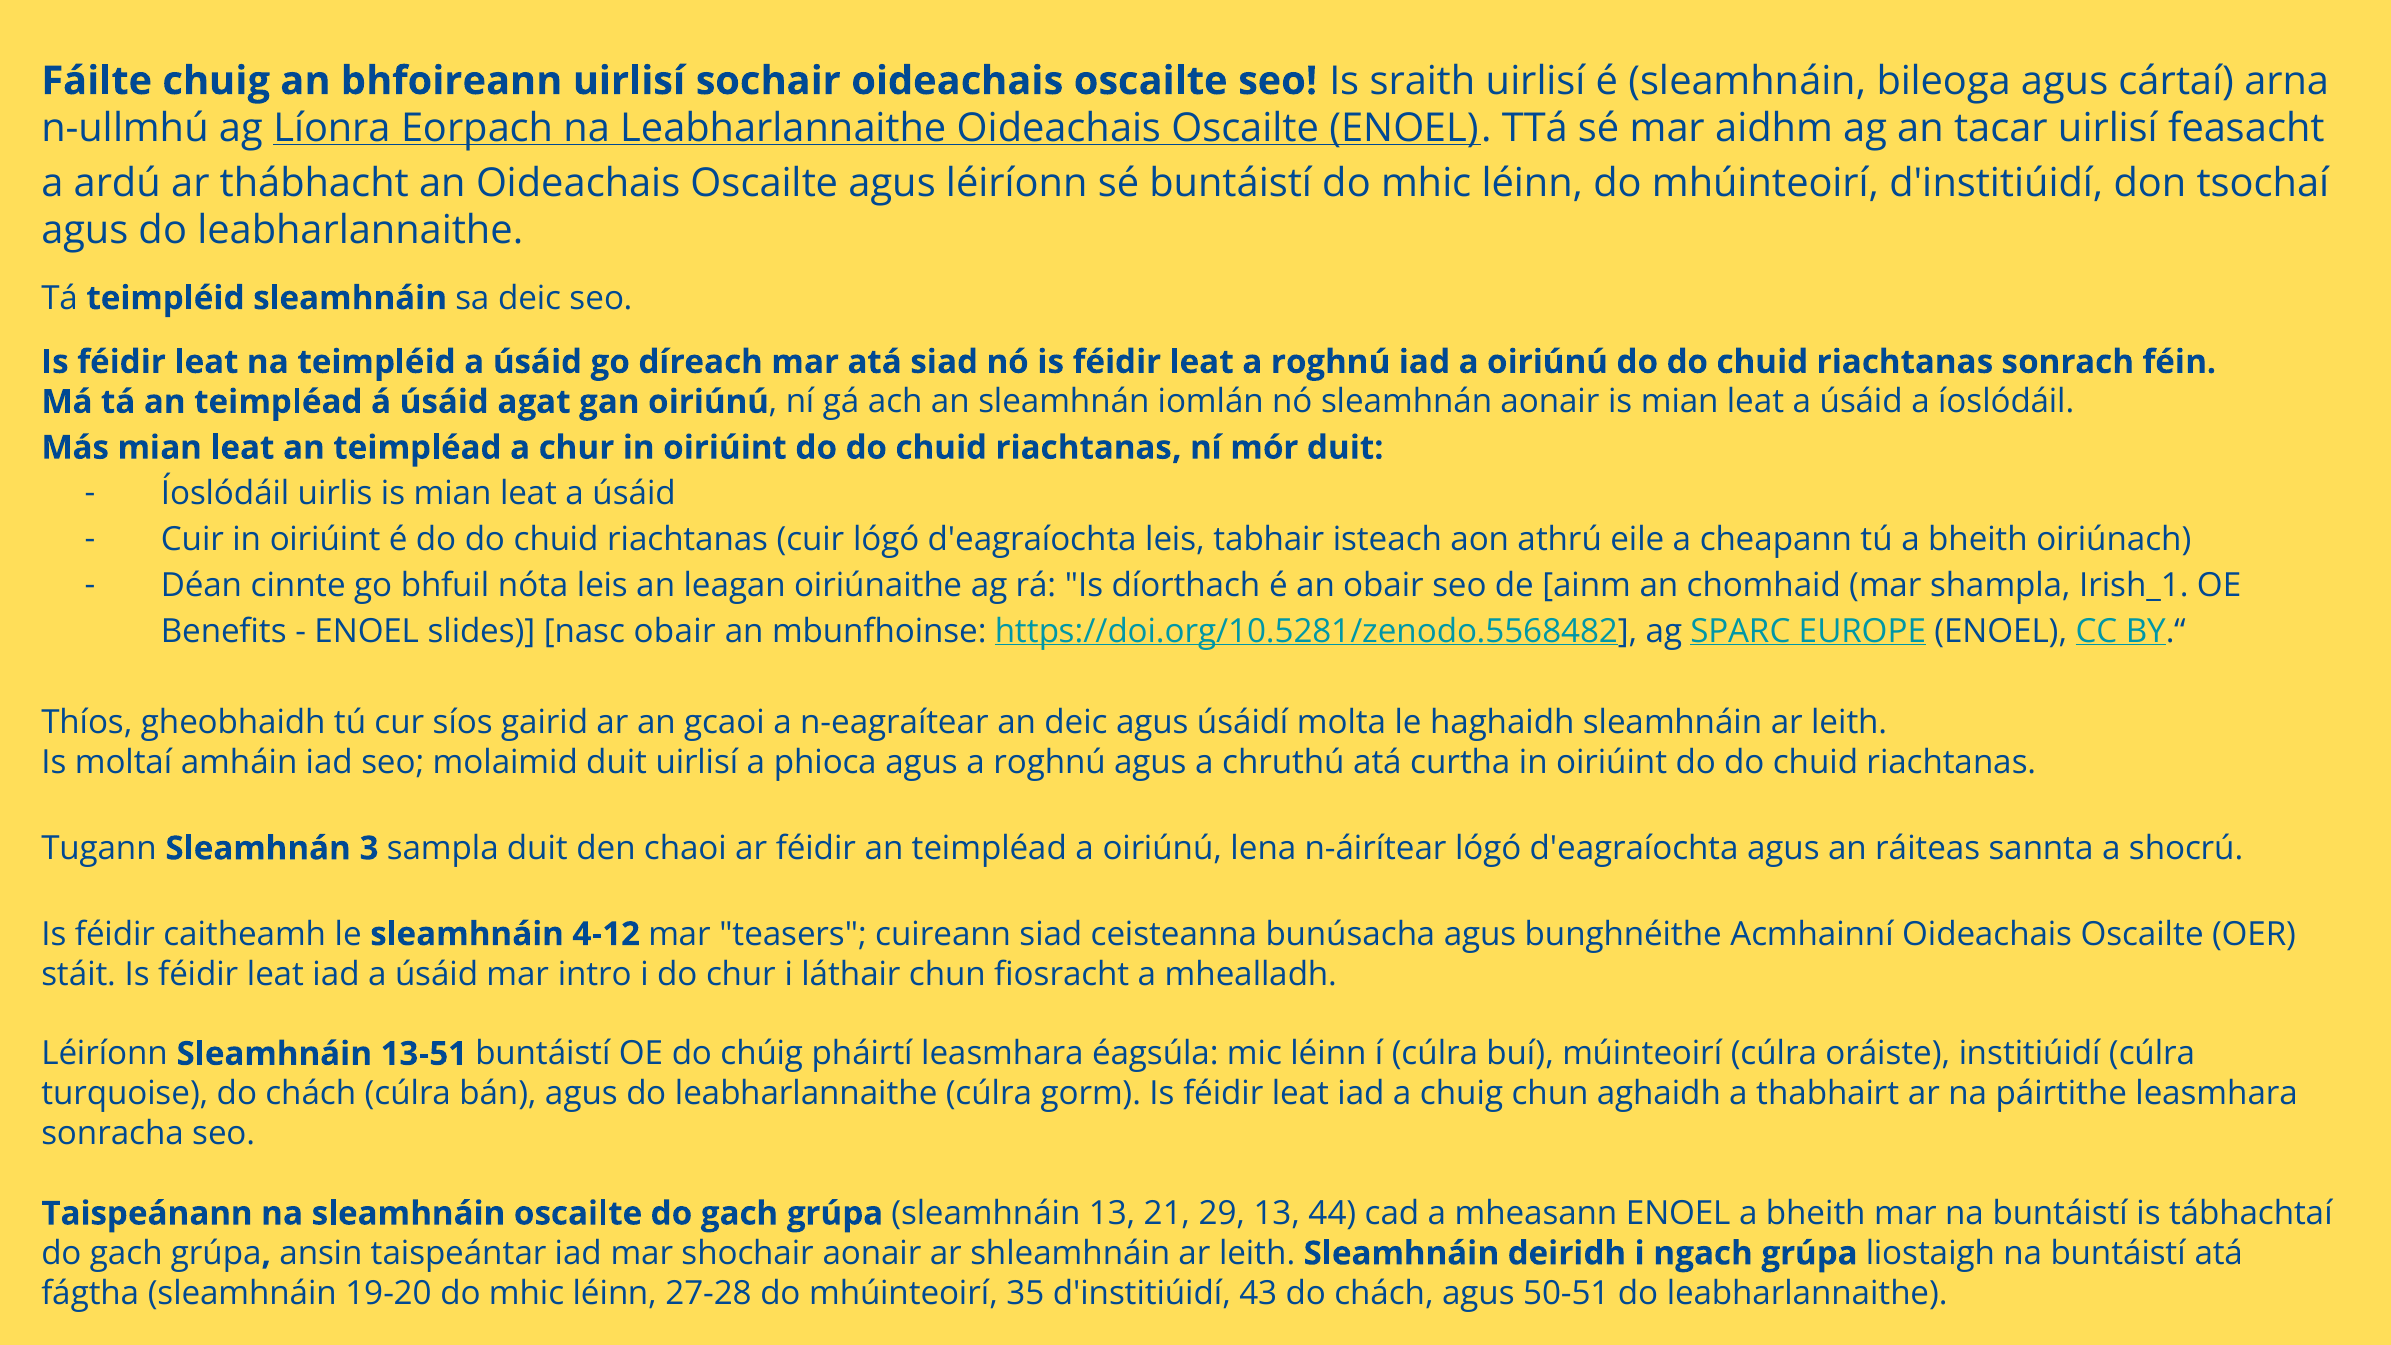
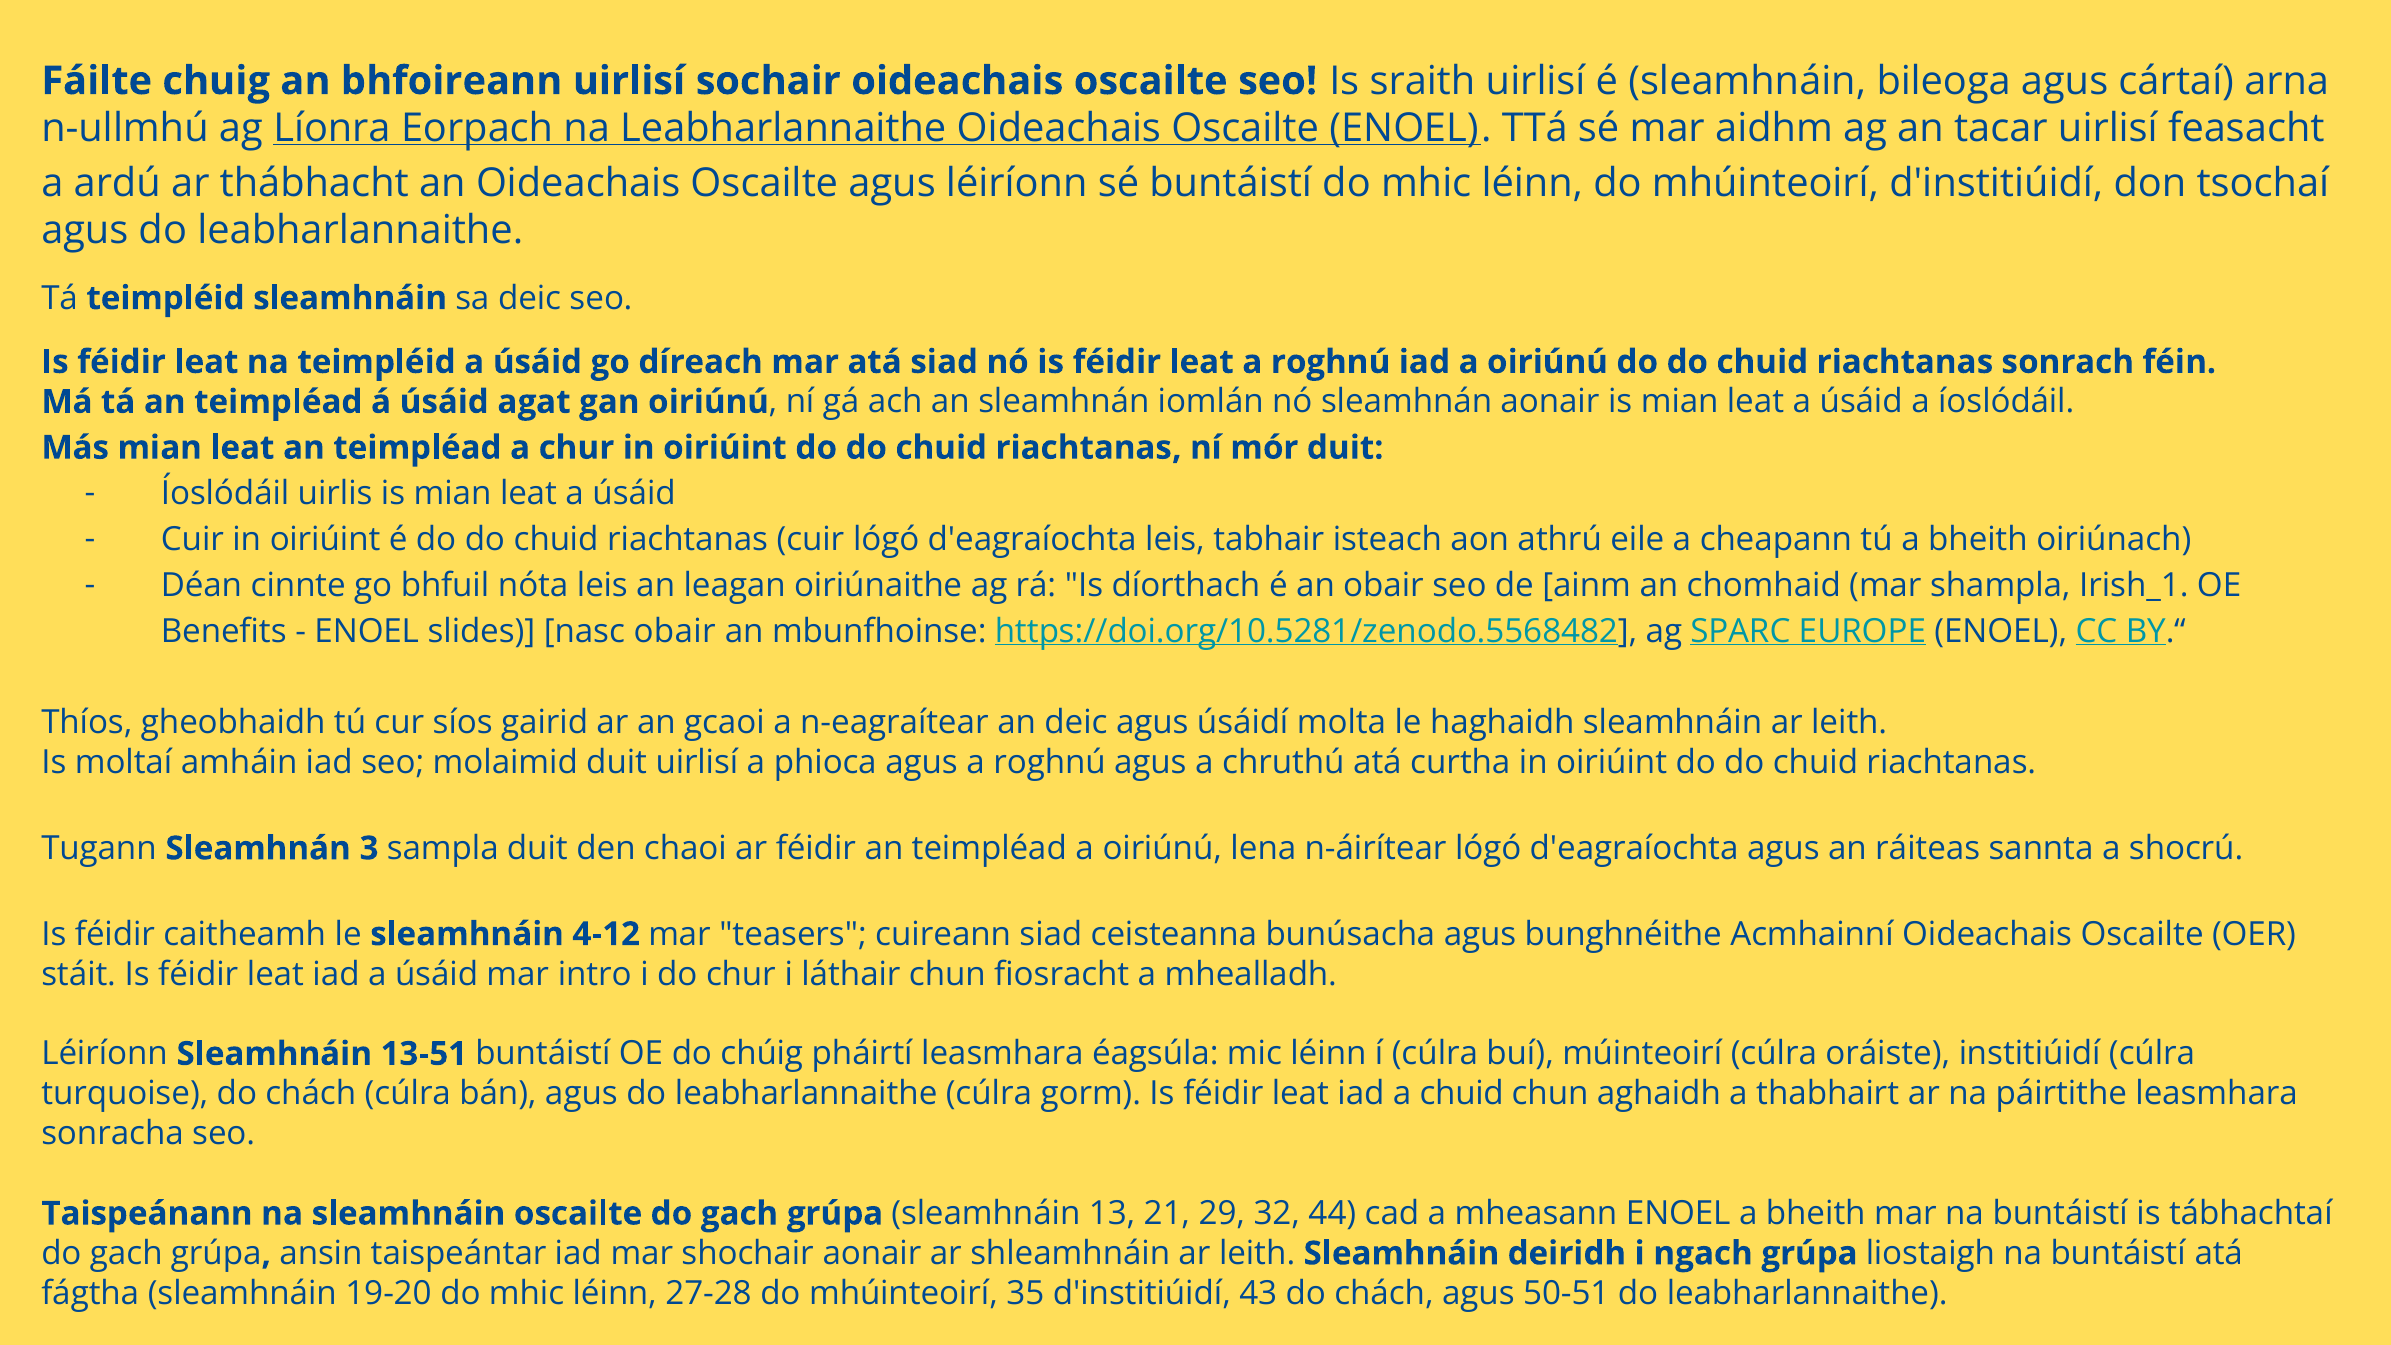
a chuig: chuig -> chuid (1462, 1094)
29 13: 13 -> 32 (1277, 1214)
